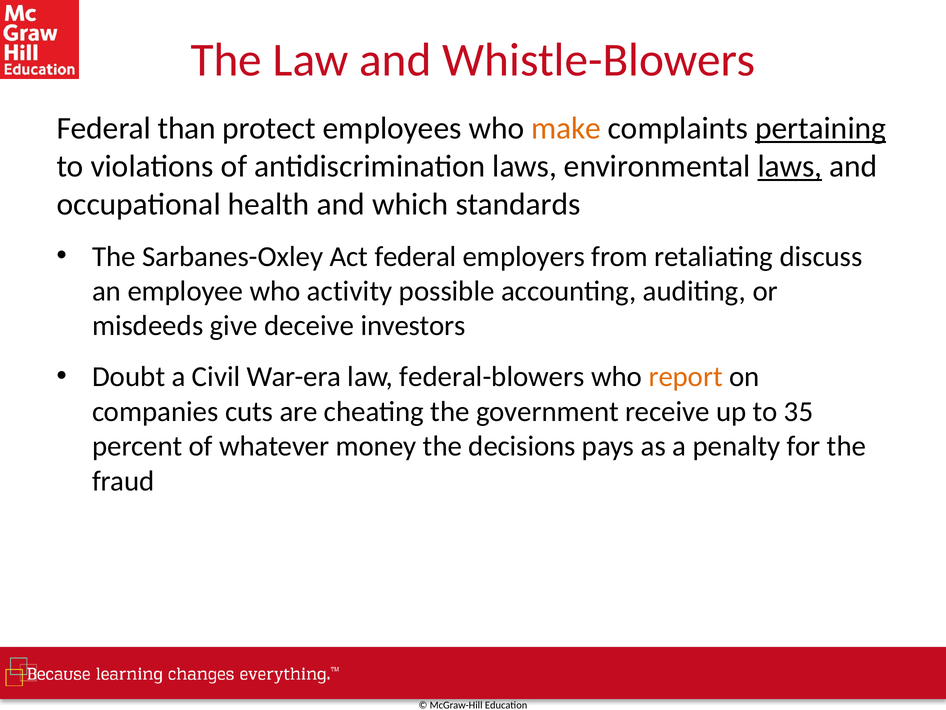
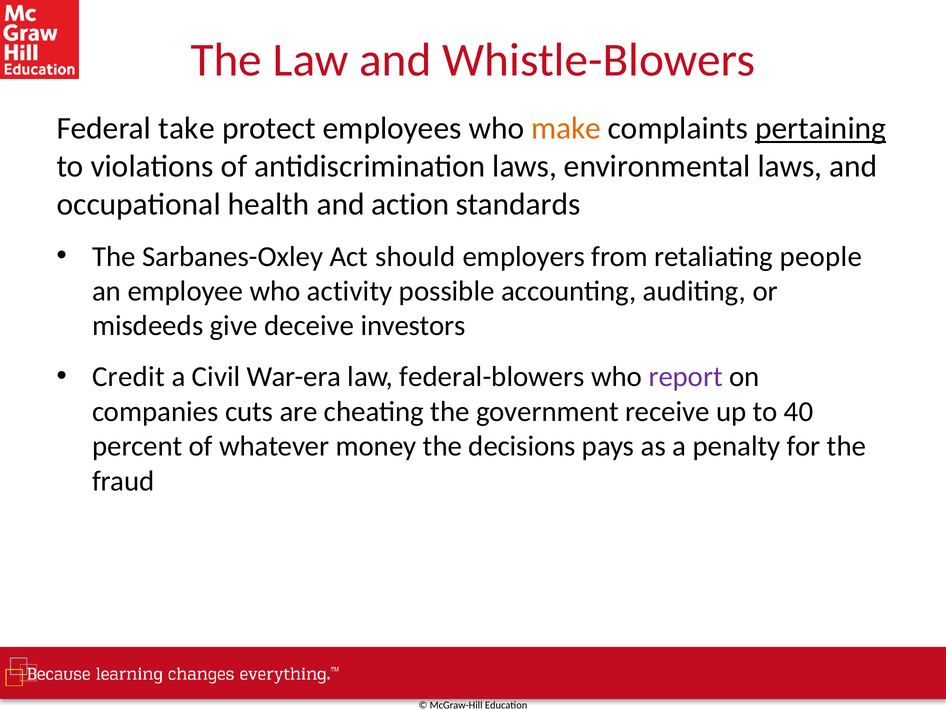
than: than -> take (187, 128)
laws underline: present -> none (790, 166)
which: which -> action (410, 204)
Act federal: federal -> should (415, 256)
discuss: discuss -> people (821, 256)
Doubt: Doubt -> Credit (129, 377)
report colour: orange -> purple (686, 377)
35: 35 -> 40 (799, 411)
